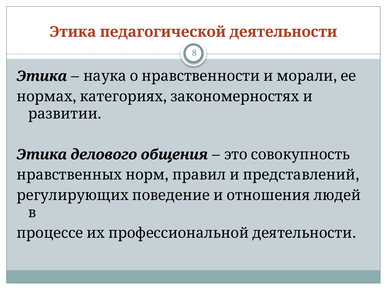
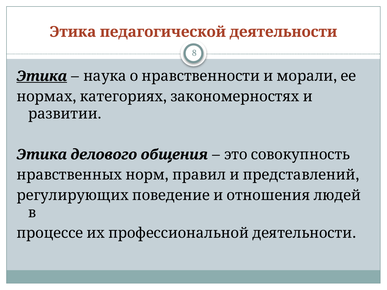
Этика underline: none -> present (42, 76)
